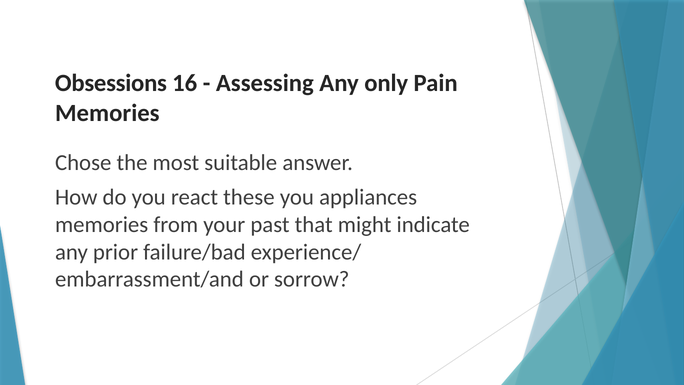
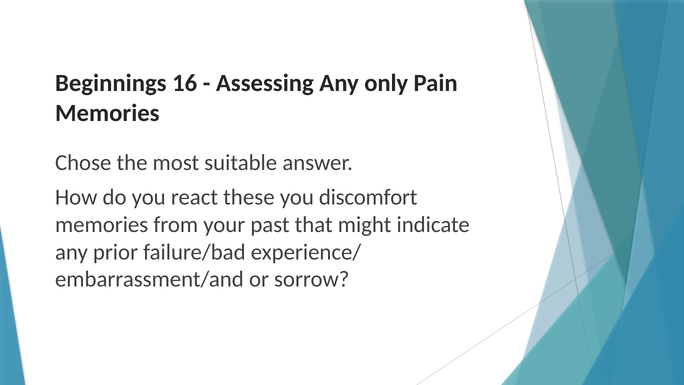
Obsessions: Obsessions -> Beginnings (111, 83)
appliances: appliances -> discomfort (368, 197)
